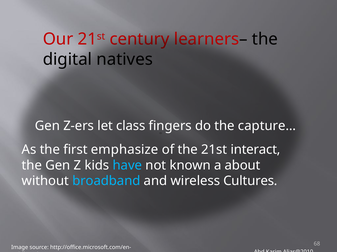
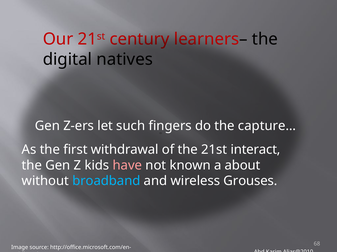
class: class -> such (131, 126)
emphasize: emphasize -> withdrawal (125, 150)
have colour: light blue -> pink (127, 166)
Cultures: Cultures -> Grouses (250, 181)
